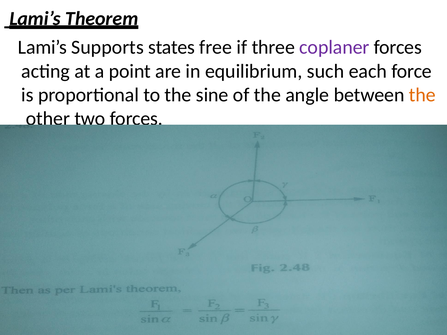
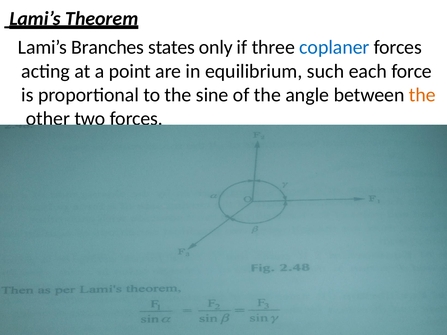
Supports: Supports -> Branches (108, 47)
free: free -> only (216, 47)
coplaner colour: purple -> blue (334, 47)
